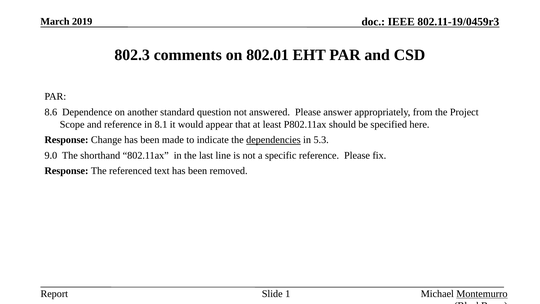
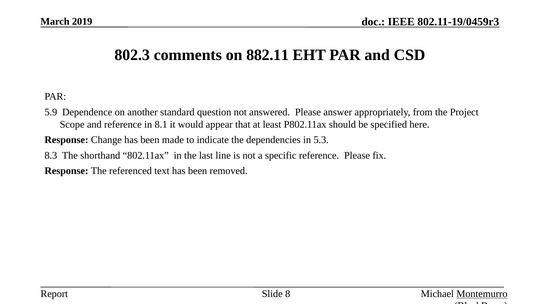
802.01: 802.01 -> 882.11 (268, 55)
8.6: 8.6 -> 5.9 (51, 112)
dependencies underline: present -> none (273, 140)
9.0: 9.0 -> 8.3 (51, 155)
1: 1 -> 8 (288, 294)
